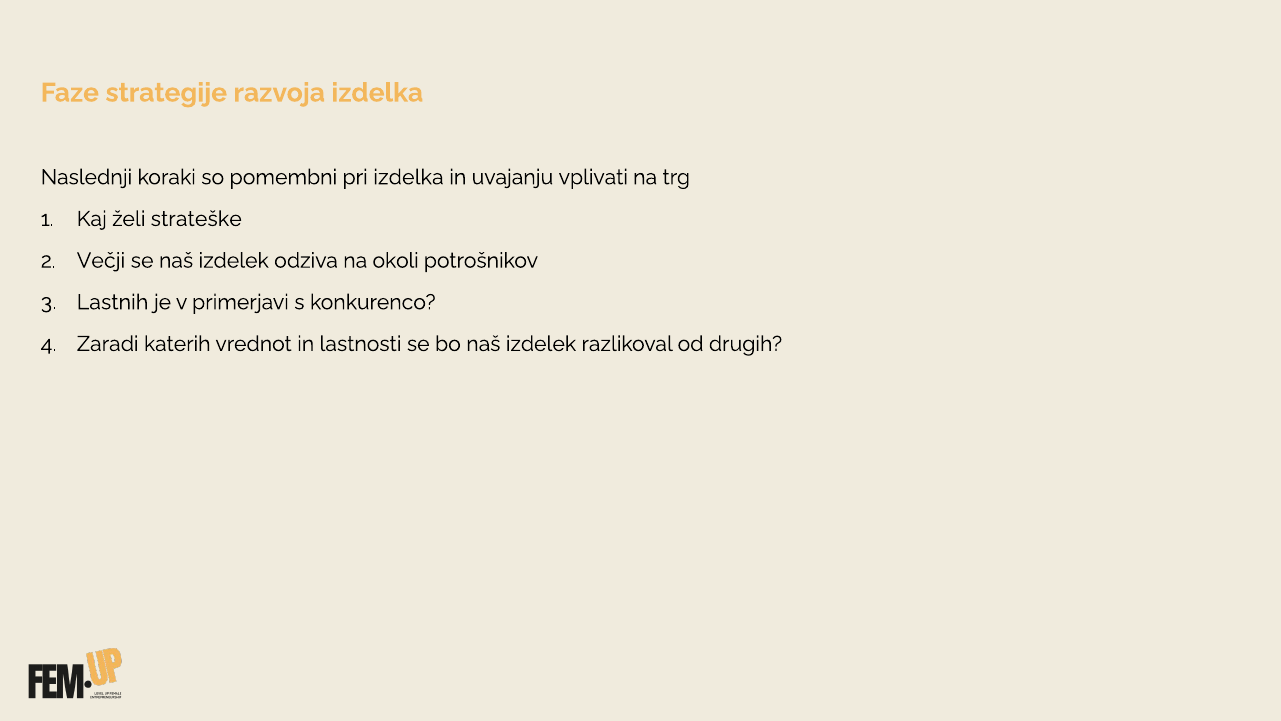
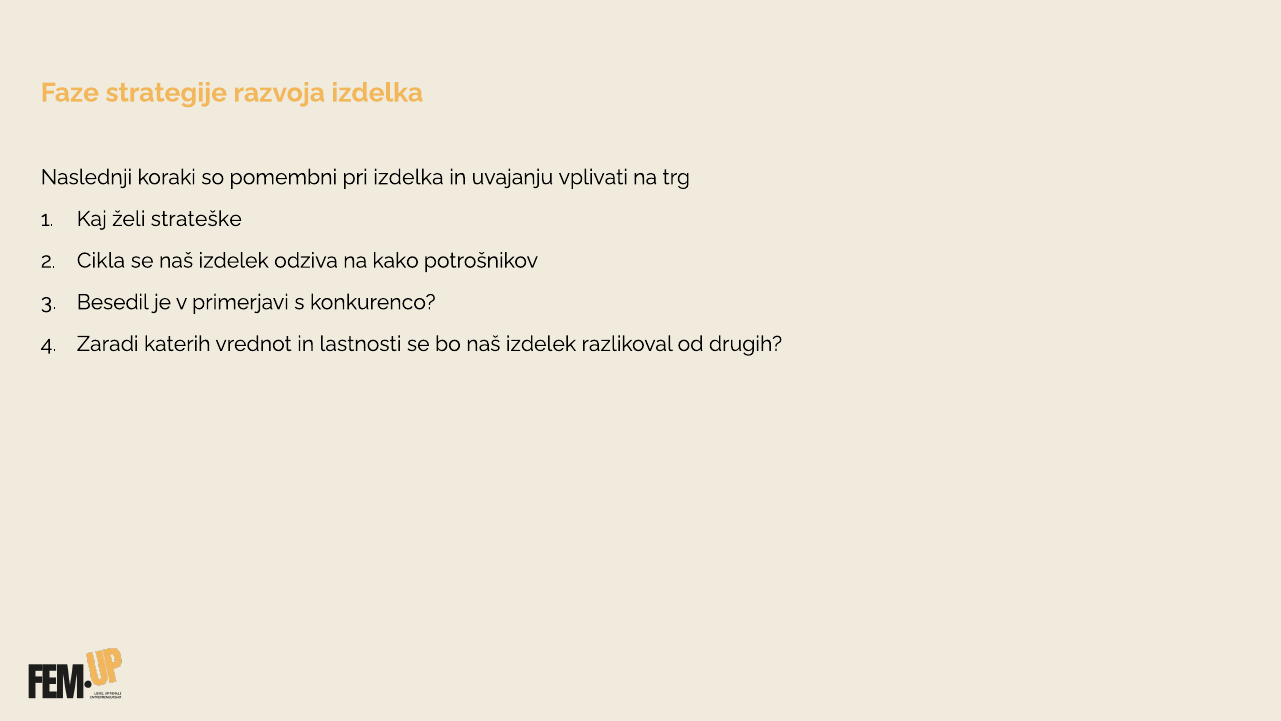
Večji: Večji -> Cikla (101, 260)
okoli: okoli -> kako (396, 260)
Lastnih: Lastnih -> Besedil (113, 302)
